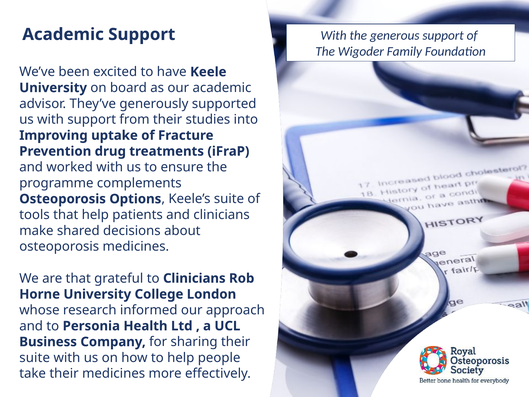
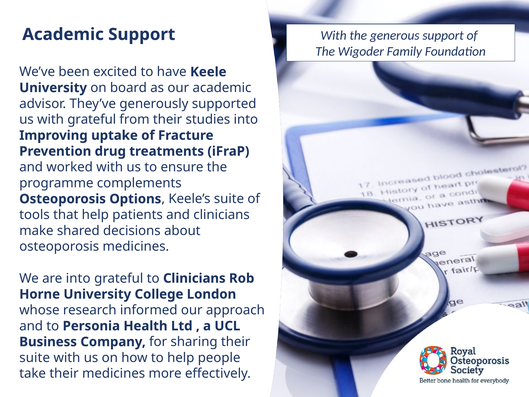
with support: support -> grateful (92, 119)
are that: that -> into (78, 278)
